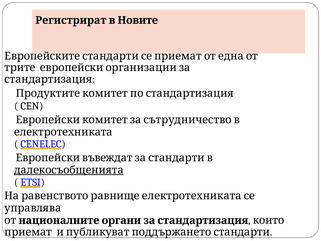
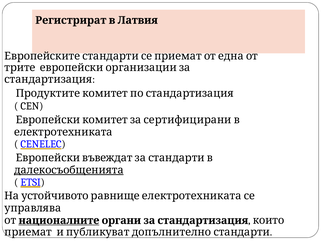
Новите: Новите -> Латвия (138, 20)
сътрудничество: сътрудничество -> сертифицирани (188, 120)
равенството: равенството -> устойчивото (55, 196)
националните underline: none -> present (59, 220)
поддържането: поддържането -> допълнително (171, 232)
